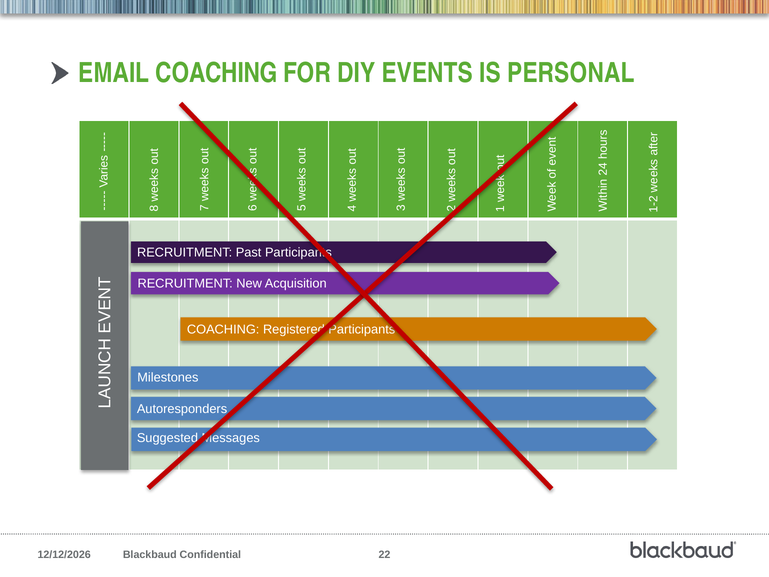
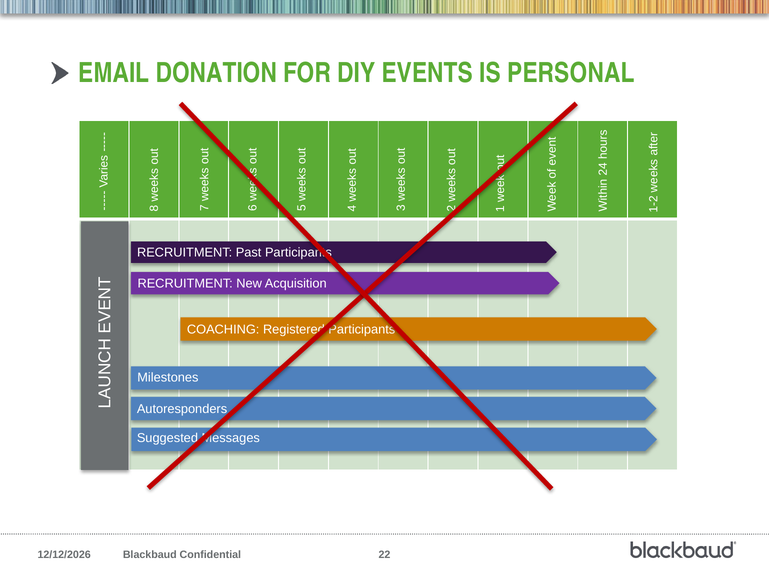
EMAIL COACHING: COACHING -> DONATION (216, 73)
